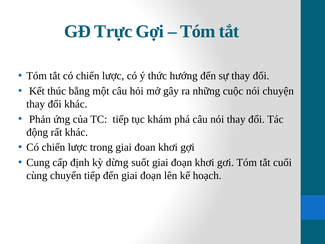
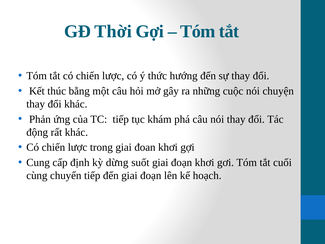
Trực: Trực -> Thời (113, 31)
